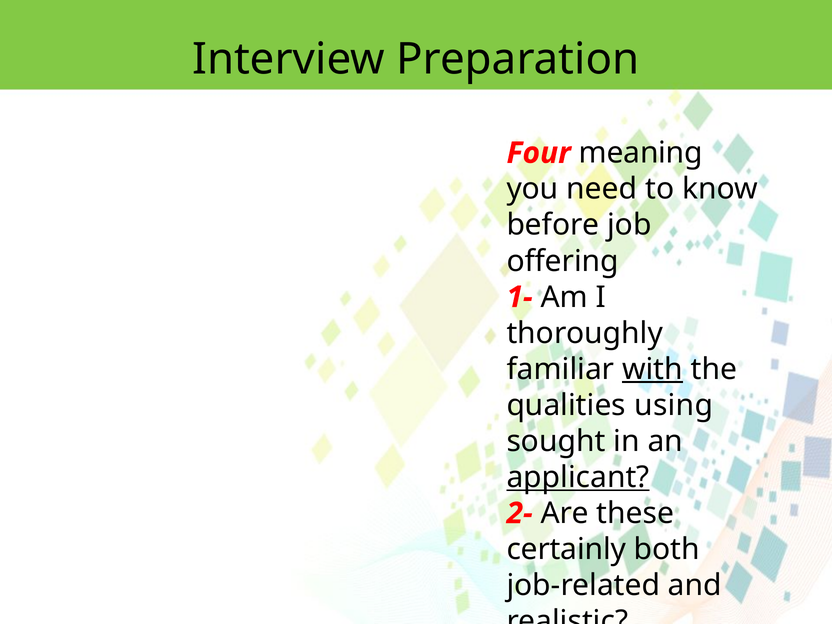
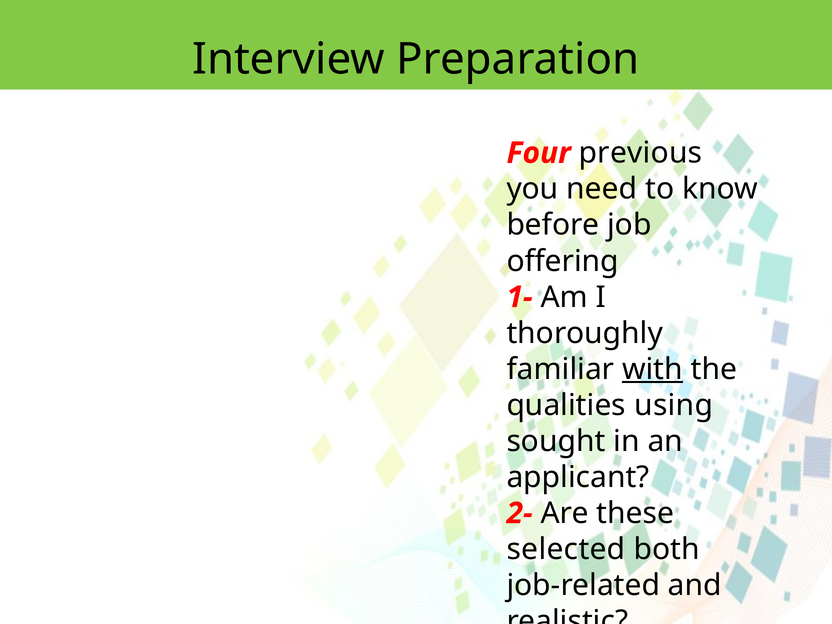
meaning: meaning -> previous (641, 153)
applicant underline: present -> none (578, 477)
certainly: certainly -> selected (566, 549)
